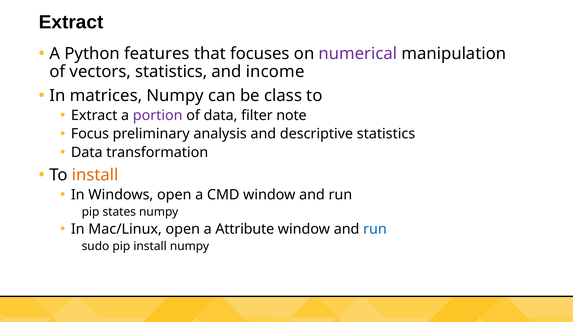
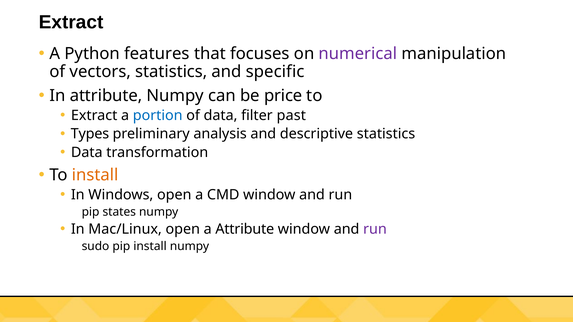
income: income -> specific (275, 72)
In matrices: matrices -> attribute (106, 96)
class: class -> price (283, 96)
portion colour: purple -> blue (158, 116)
note: note -> past (291, 116)
Focus: Focus -> Types (90, 134)
run colour: blue -> purple (375, 229)
